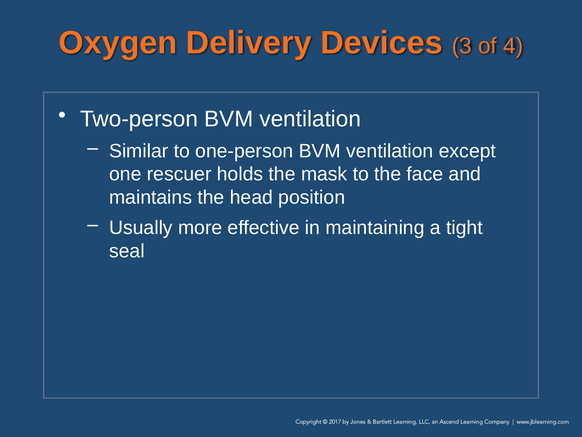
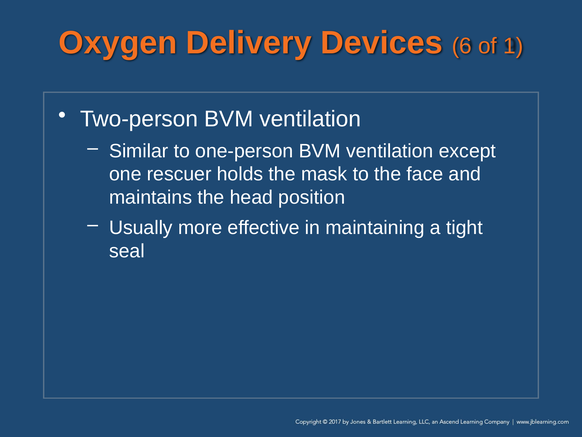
3: 3 -> 6 (462, 46)
4: 4 -> 1 (513, 46)
